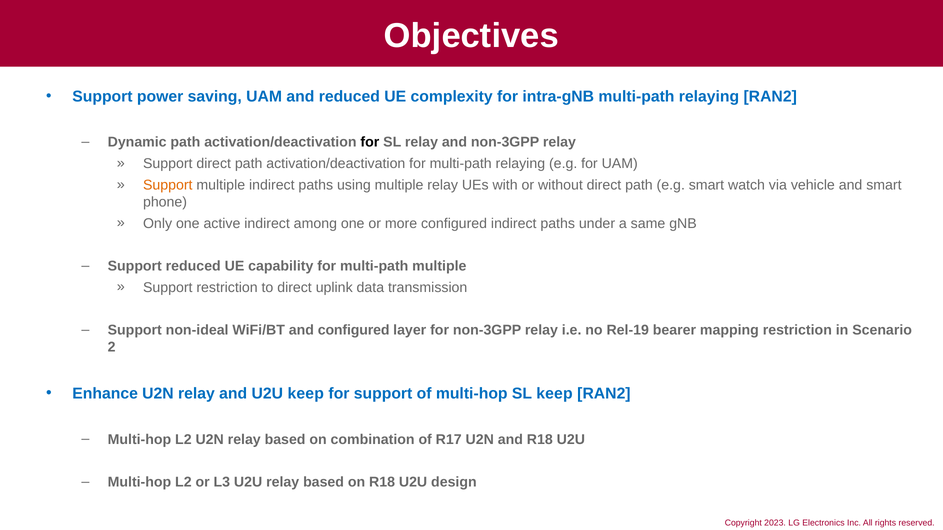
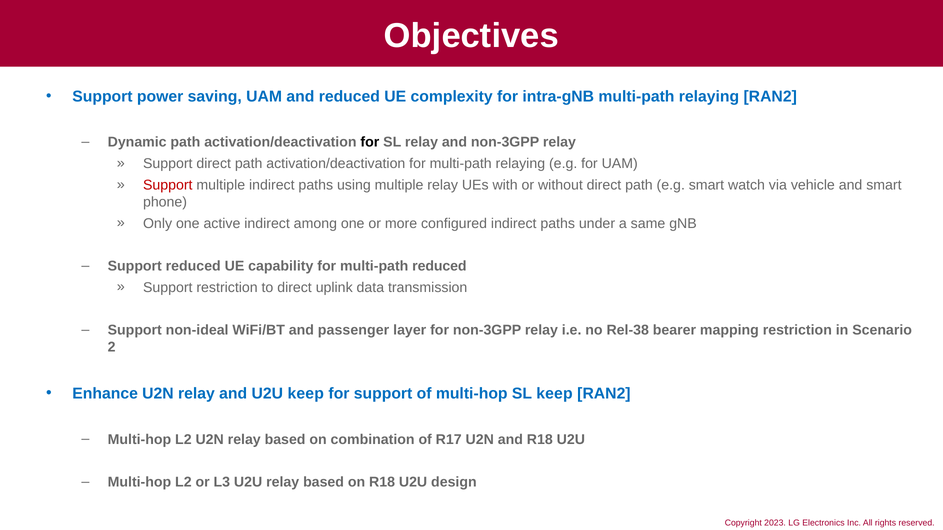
Support colour: orange -> red (168, 185)
multi-path multiple: multiple -> reduced (439, 266)
and configured: configured -> passenger (354, 330)
Rel-19: Rel-19 -> Rel-38 (628, 330)
